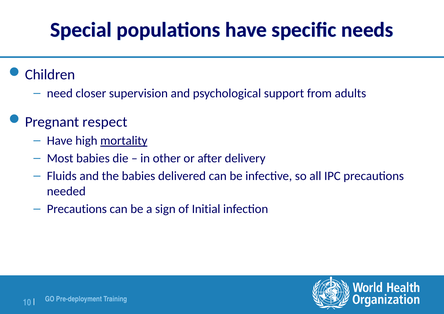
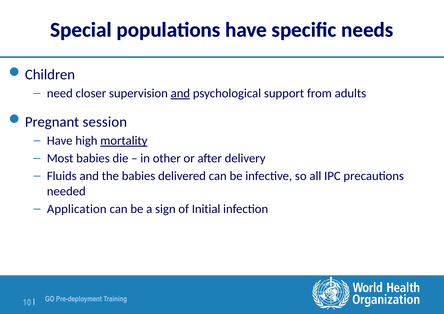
and underline: none -> present (180, 93)
respect: respect -> session (105, 122)
Precautions: Precautions -> Application (77, 209)
